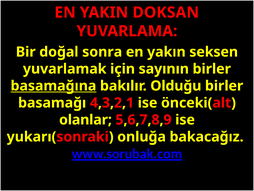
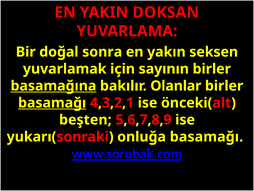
Olduğu: Olduğu -> Olanlar (176, 86)
basamağı underline: none -> present (52, 103)
olanlar: olanlar -> beşten (85, 120)
onluğa bakacağız: bakacağız -> basamağı (206, 136)
